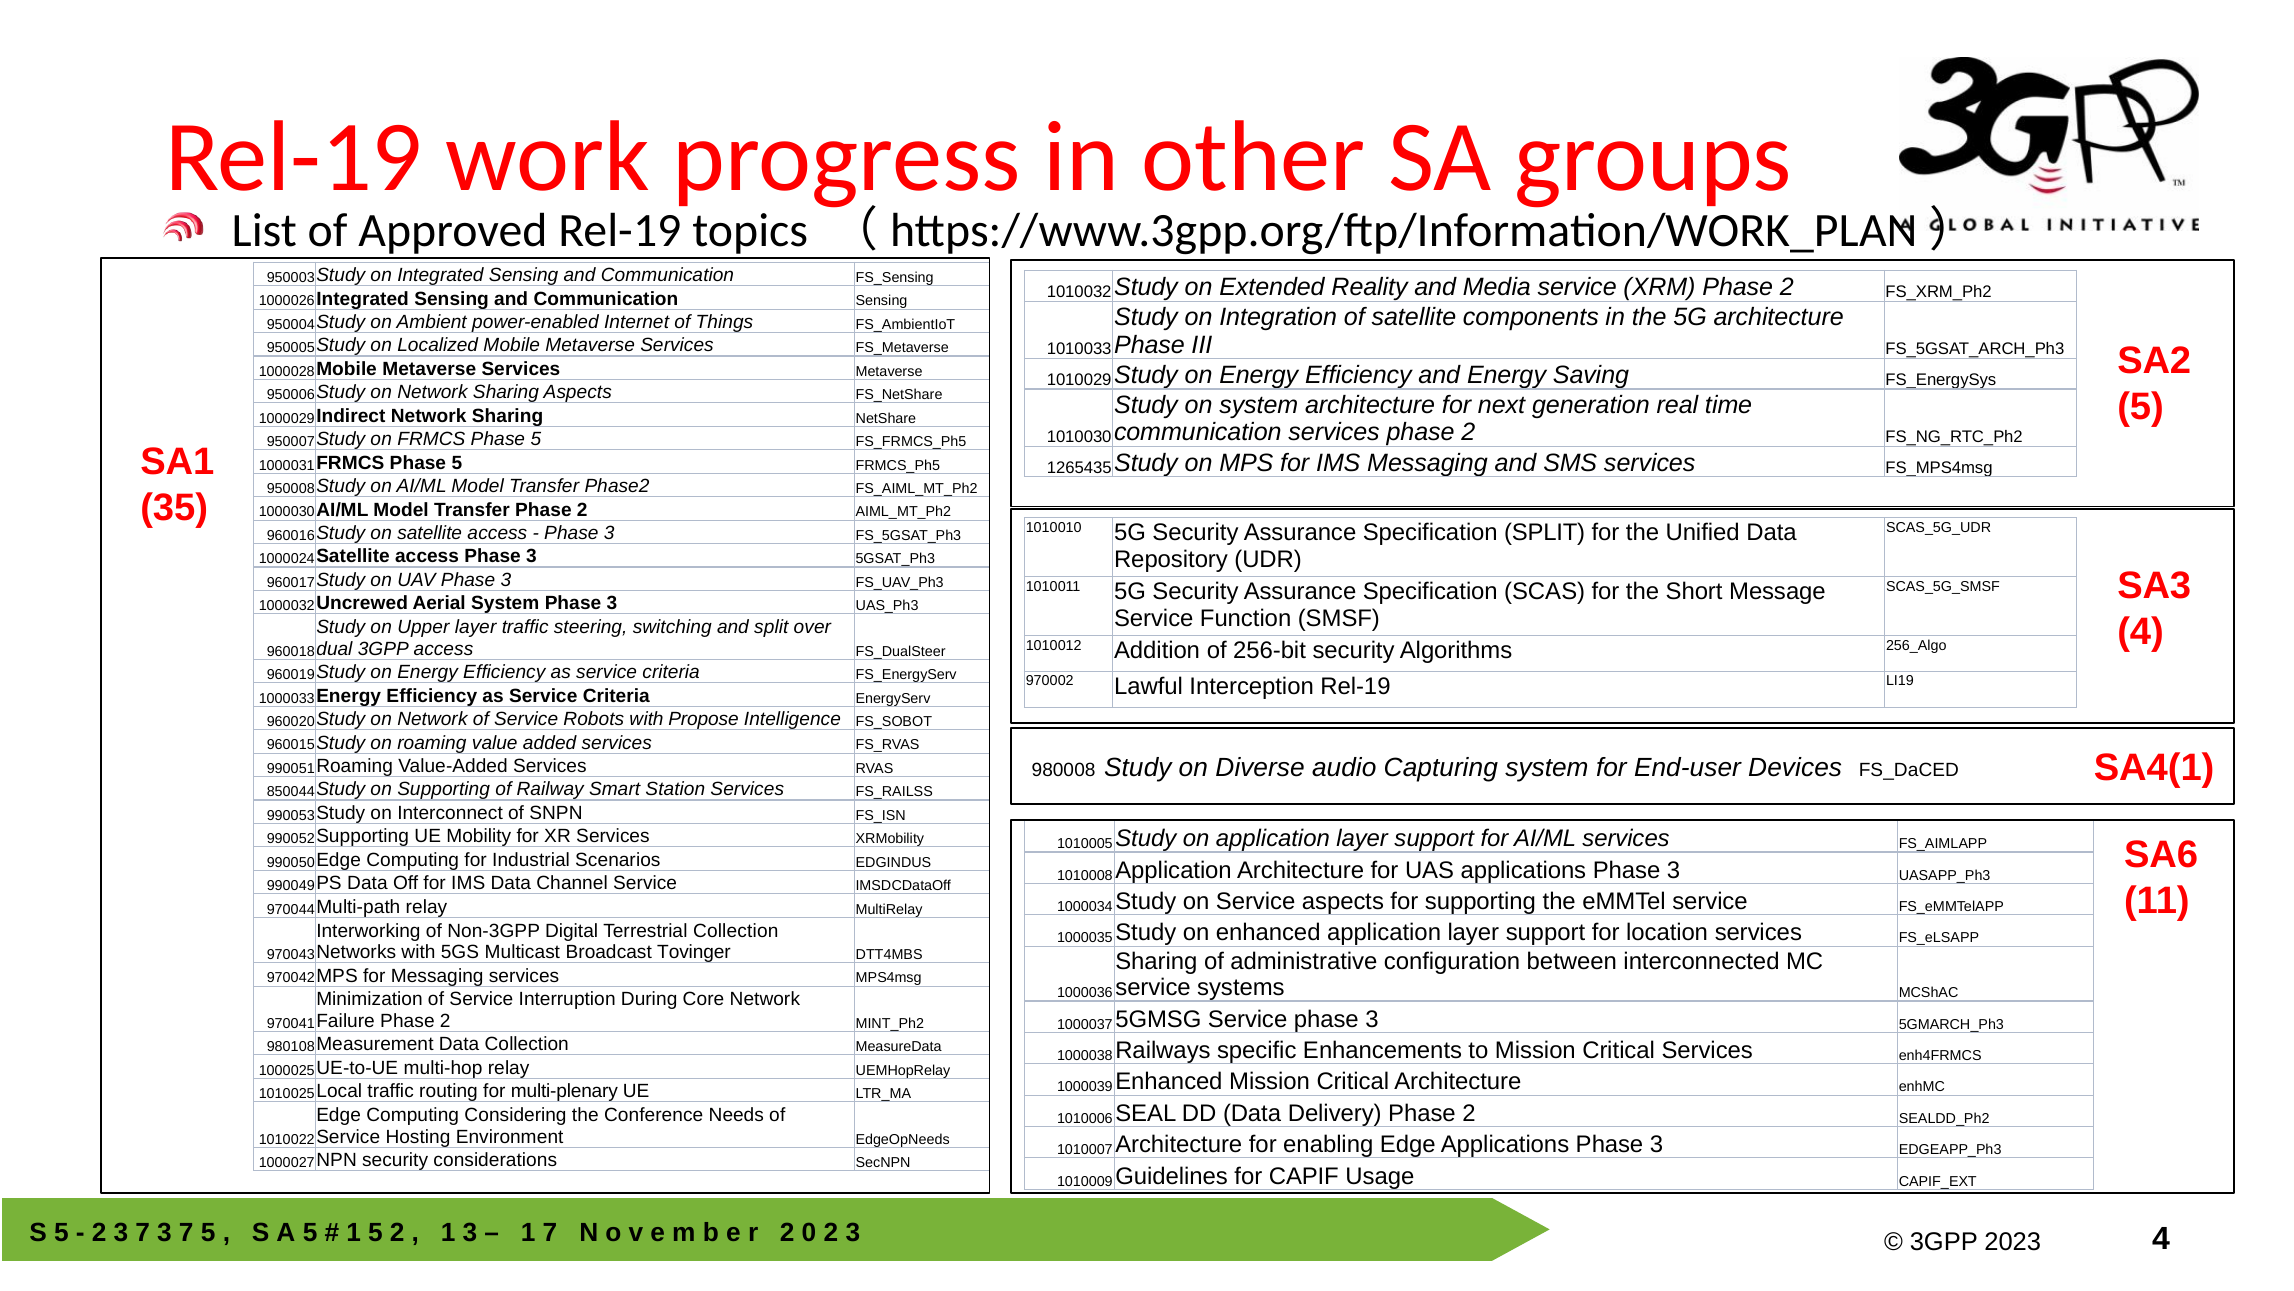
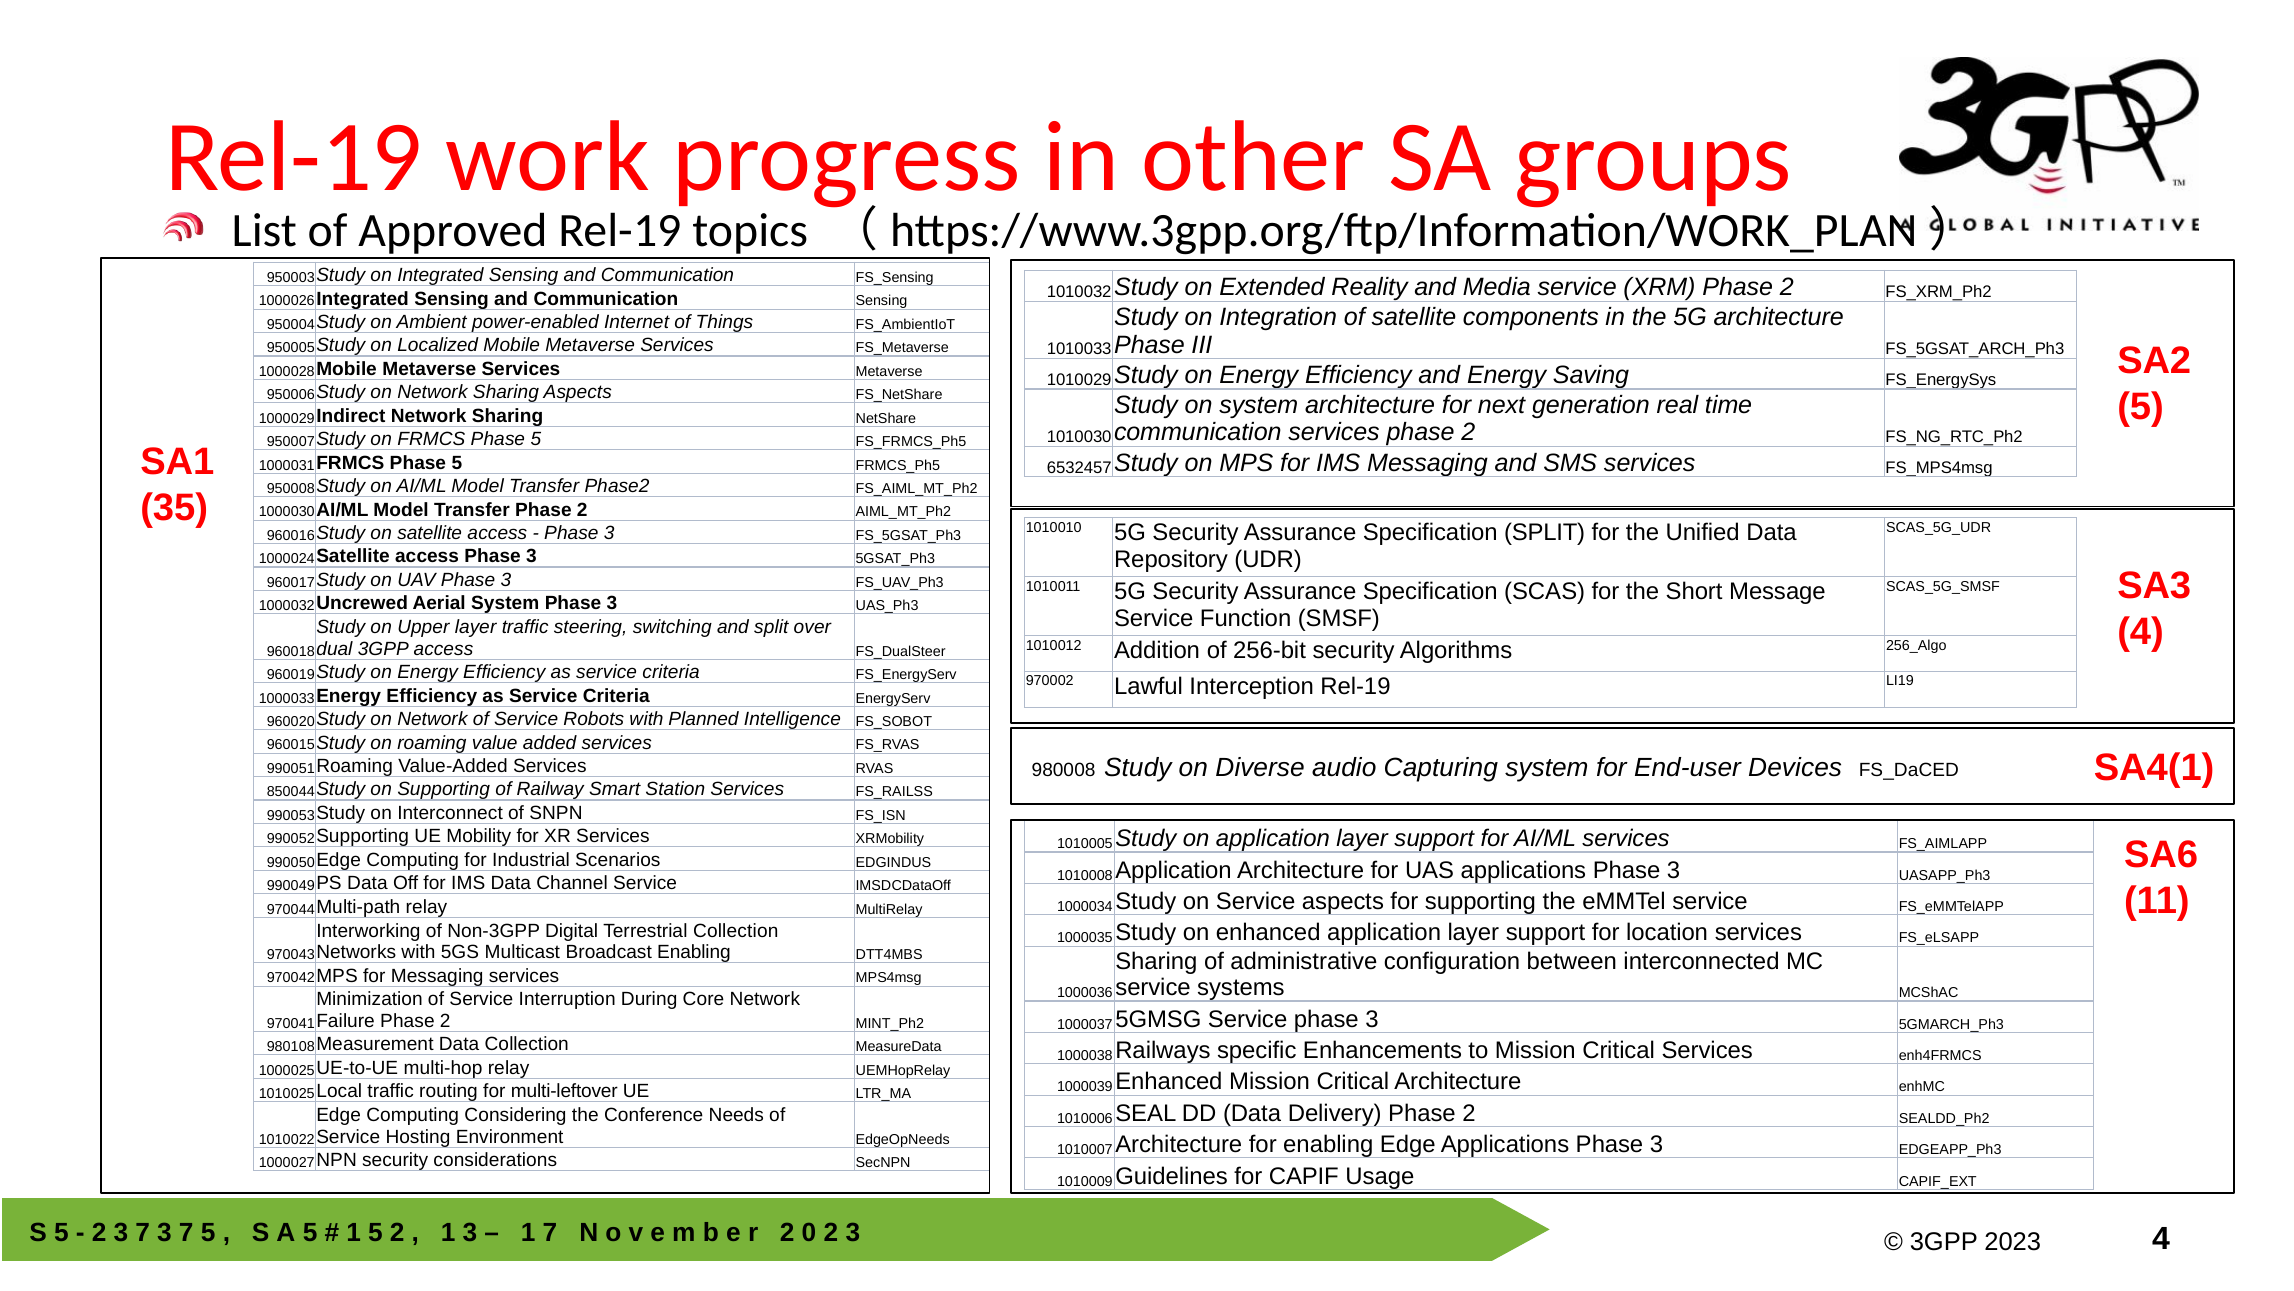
1265435: 1265435 -> 6532457 (1079, 468)
Propose: Propose -> Planned (704, 719)
Broadcast Tovinger: Tovinger -> Enabling (694, 952)
multi-plenary: multi-plenary -> multi-leftover (564, 1091)
